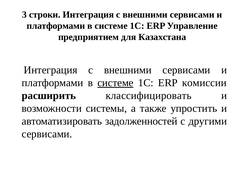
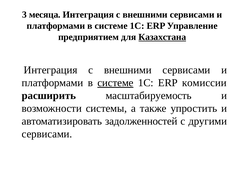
строки: строки -> месяца (45, 15)
Казахстана underline: none -> present (162, 37)
классифицировать: классифицировать -> масштабируемость (149, 96)
